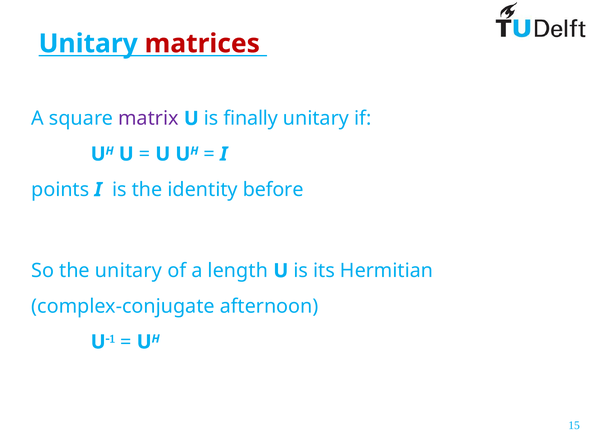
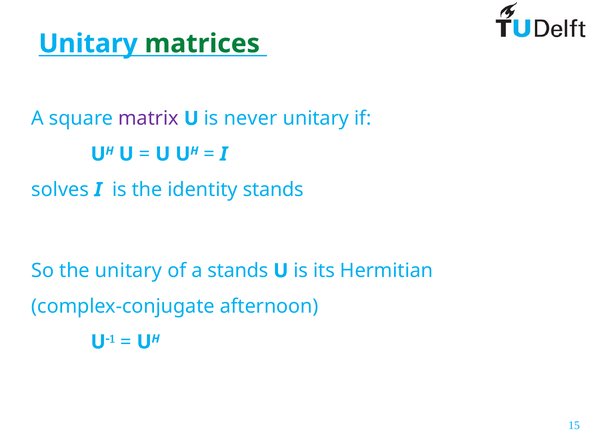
matrices colour: red -> green (202, 44)
finally: finally -> never (251, 119)
points: points -> solves (60, 190)
identity before: before -> stands (273, 190)
a length: length -> stands (238, 271)
